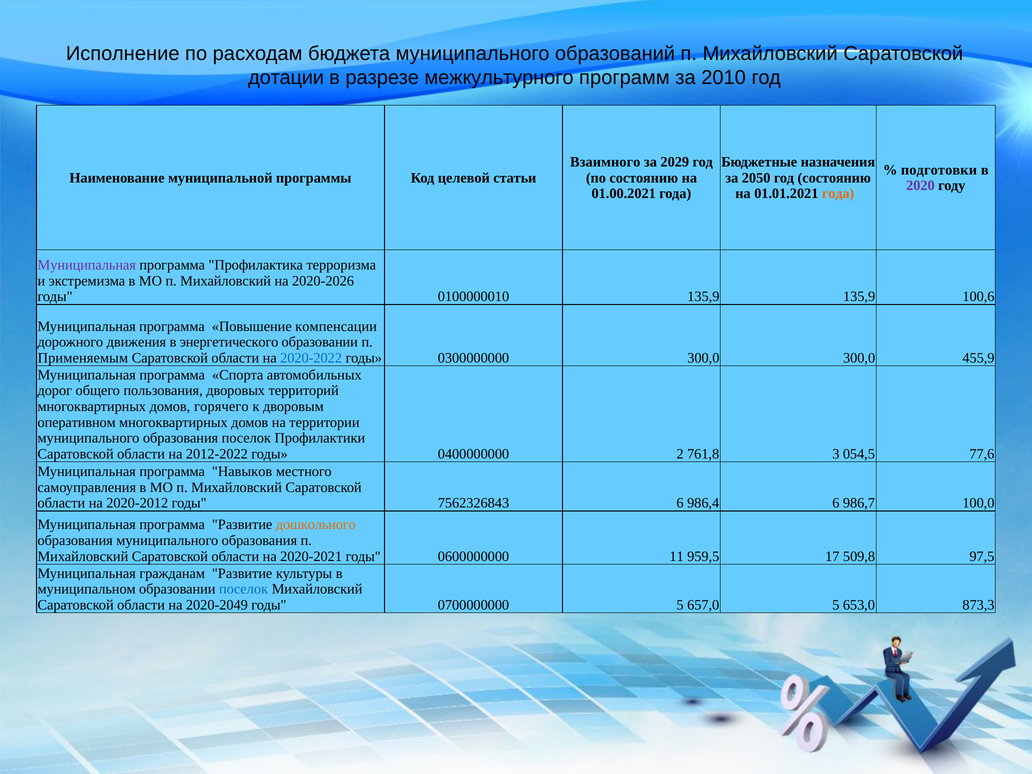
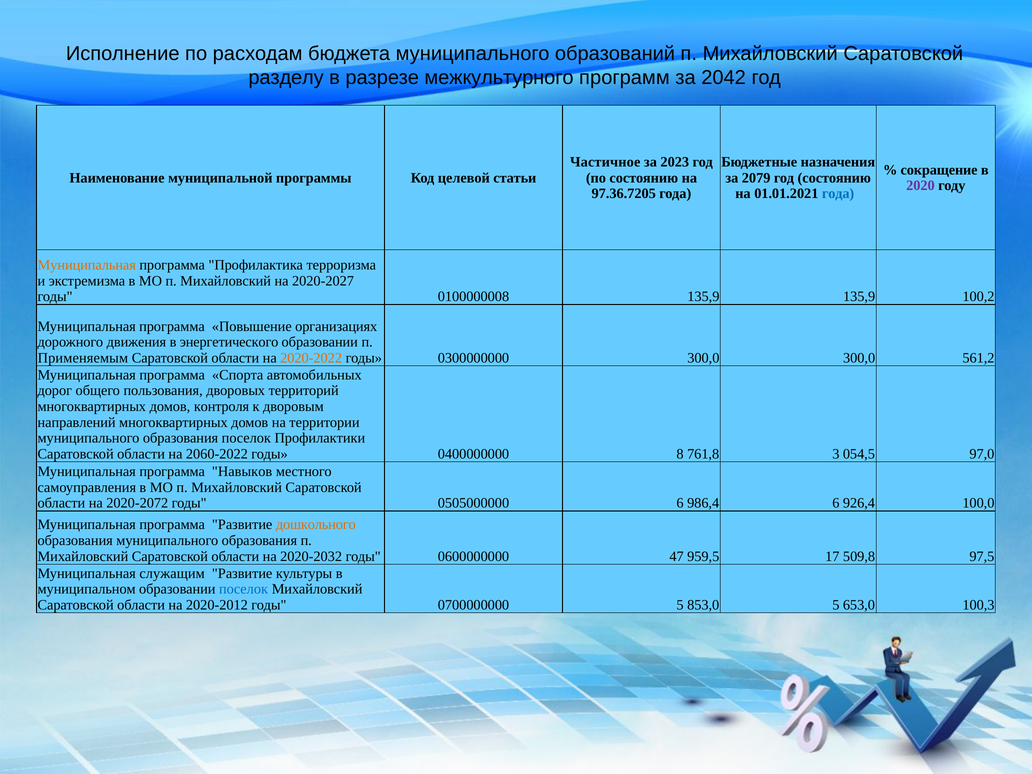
дотации: дотации -> разделу (286, 77)
2010: 2010 -> 2042 (724, 77)
Взаимного: Взаимного -> Частичное (605, 162)
2029: 2029 -> 2023 (675, 162)
подготовки: подготовки -> сокращение (939, 170)
2050: 2050 -> 2079 (756, 178)
01.00.2021: 01.00.2021 -> 97.36.7205 (624, 194)
года colour: orange -> blue (838, 194)
Муниципальная colour: purple -> orange (87, 265)
2020-2026: 2020-2026 -> 2020-2027 (323, 281)
0100000010: 0100000010 -> 0100000008 (474, 297)
100,6: 100,6 -> 100,2 (978, 297)
компенсации: компенсации -> организациях (336, 326)
2020-2022 colour: blue -> orange (311, 358)
455,9: 455,9 -> 561,2 (978, 358)
горячего: горячего -> контроля (222, 407)
оперативном: оперативном -> направлений (77, 422)
2012-2022: 2012-2022 -> 2060-2022 (217, 454)
2: 2 -> 8 (680, 454)
77,6: 77,6 -> 97,0 (982, 454)
2020-2012: 2020-2012 -> 2020-2072 (137, 503)
7562326843: 7562326843 -> 0505000000 (474, 503)
986,7: 986,7 -> 926,4 (859, 503)
2020-2021: 2020-2021 -> 2020-2032 (311, 556)
11: 11 -> 47 (677, 556)
гражданам: гражданам -> служащим (172, 573)
2020-2049: 2020-2049 -> 2020-2012 (217, 605)
657,0: 657,0 -> 853,0 (703, 605)
873,3: 873,3 -> 100,3 (978, 605)
